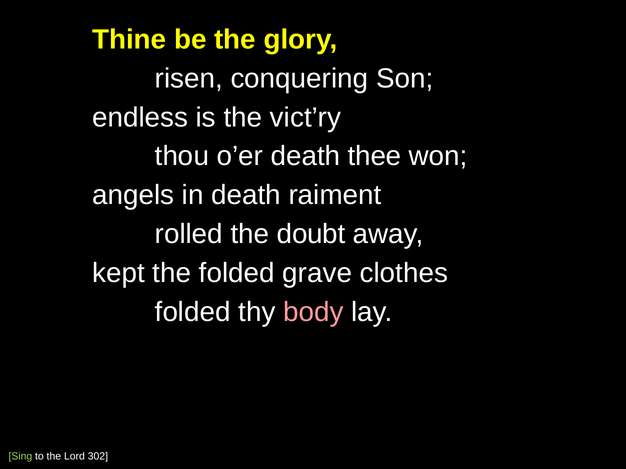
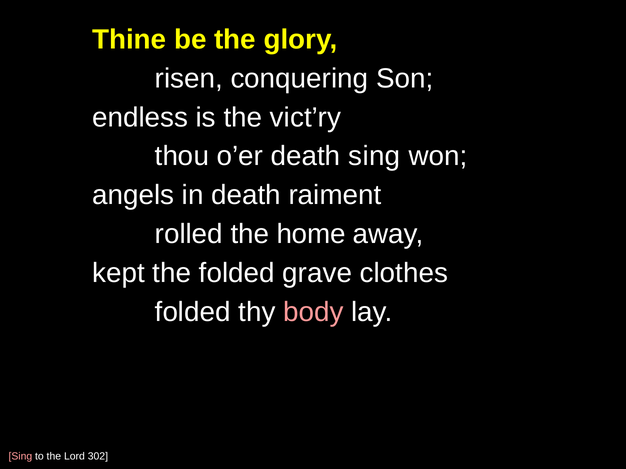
death thee: thee -> sing (374, 156)
doubt: doubt -> home (311, 234)
Sing colour: light green -> pink (20, 457)
